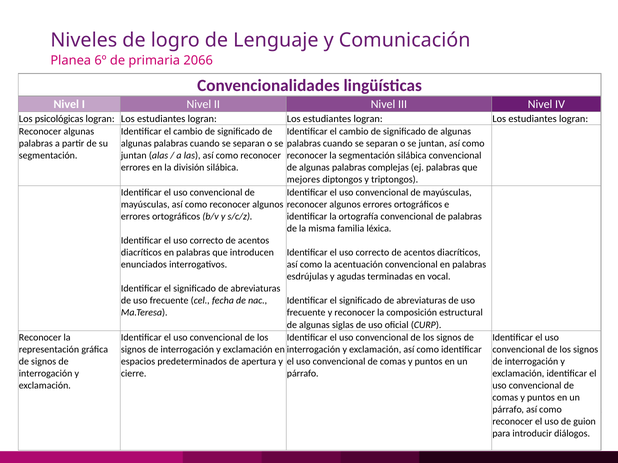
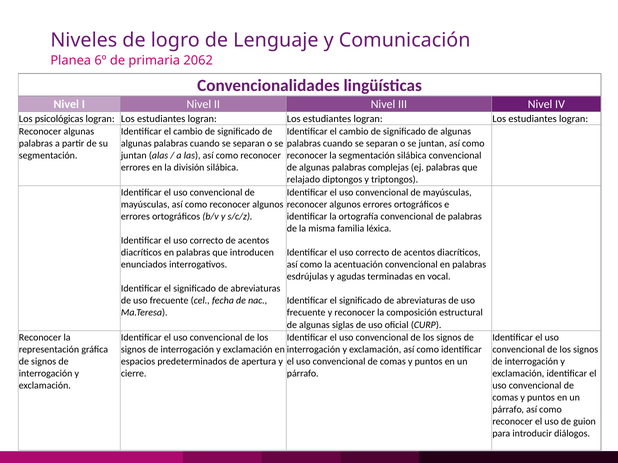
2066: 2066 -> 2062 (198, 61)
mejores: mejores -> relajado (303, 180)
